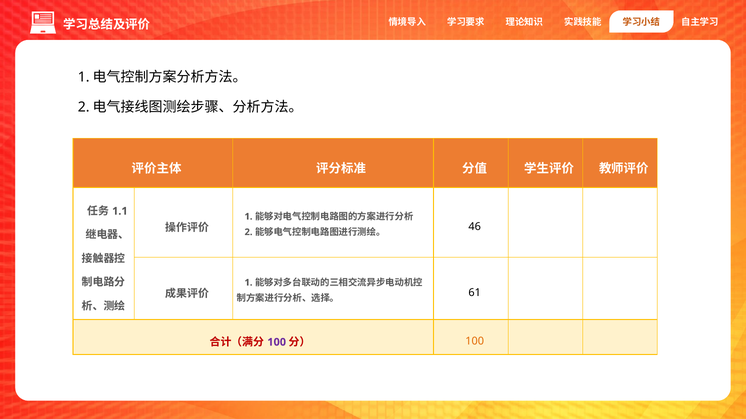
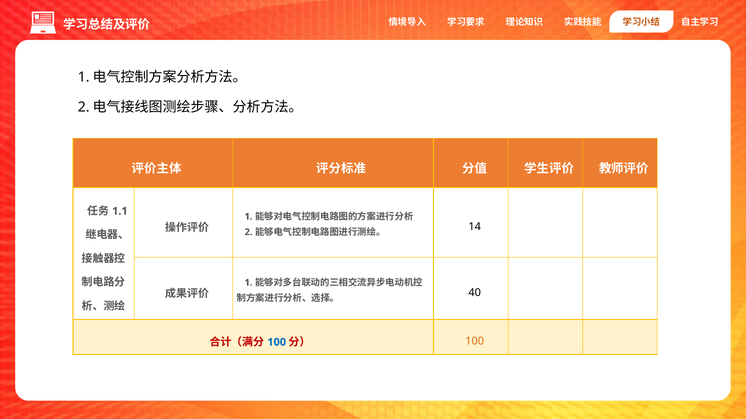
46: 46 -> 14 (475, 227)
61: 61 -> 40 (475, 293)
100 colour: purple -> blue (277, 343)
